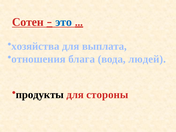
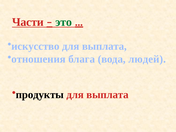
Сотен: Сотен -> Части (28, 22)
это colour: blue -> green (64, 22)
хозяйства: хозяйства -> искусство (35, 46)
стороны: стороны -> выплата (107, 95)
